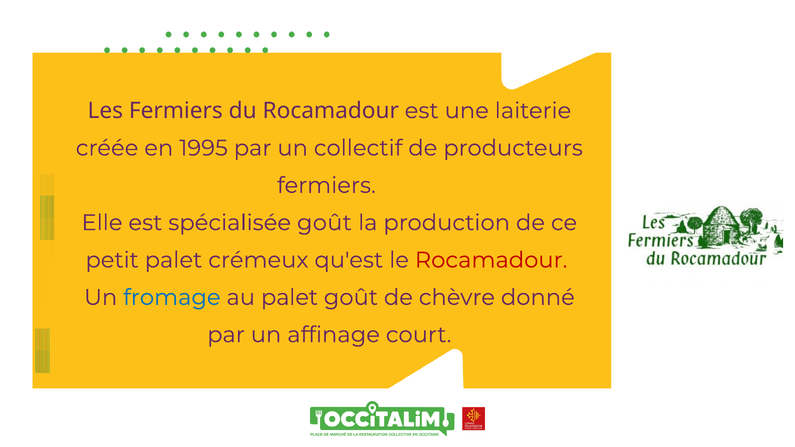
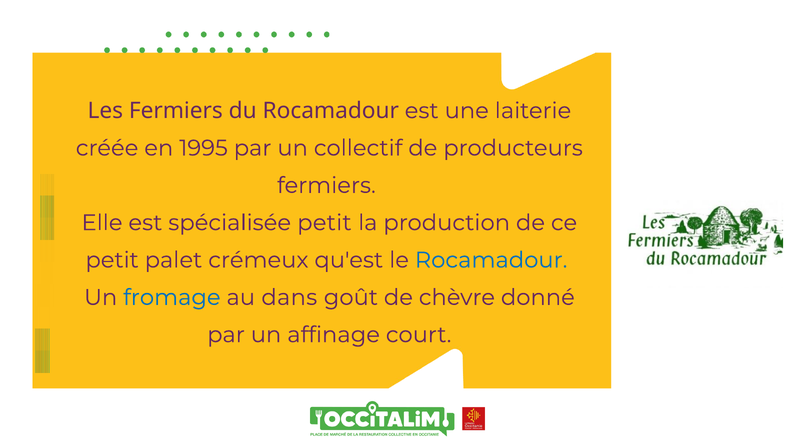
spécialisée goût: goût -> petit (324, 223)
Rocamadour colour: red -> blue (491, 260)
au palet: palet -> dans (289, 298)
